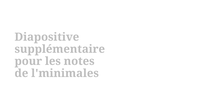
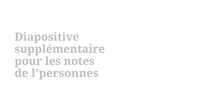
l'minimales: l'minimales -> l'personnes (65, 74)
